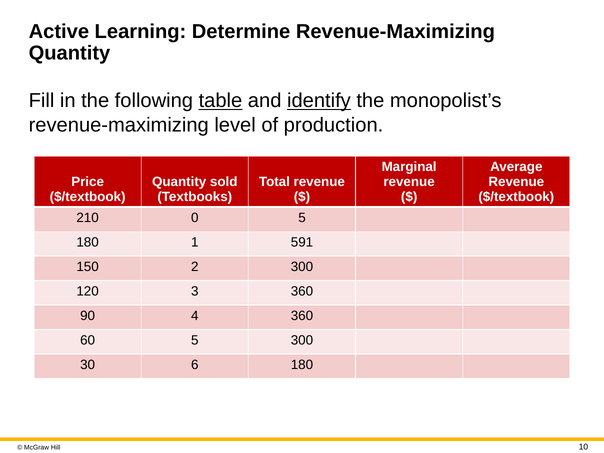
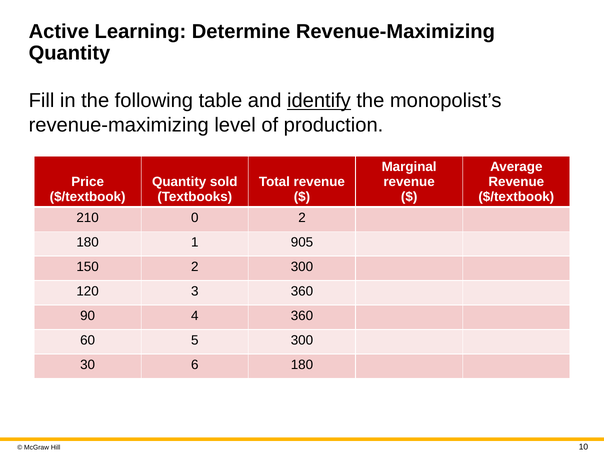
table underline: present -> none (220, 101)
0 5: 5 -> 2 (302, 218)
591: 591 -> 905 (302, 242)
